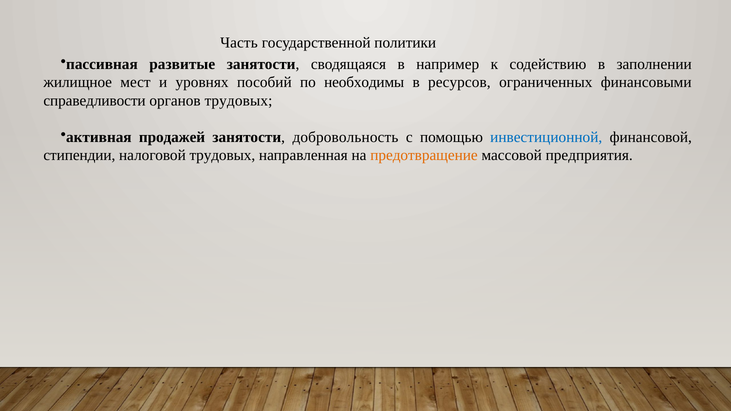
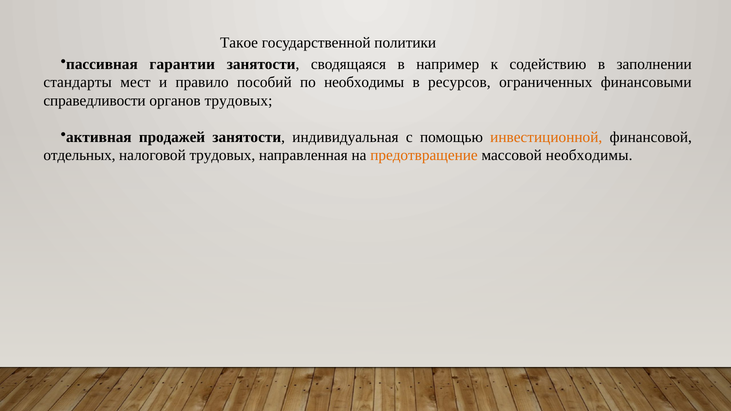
Часть: Часть -> Такое (239, 43)
развитые: развитые -> гарантии (182, 64)
жилищное: жилищное -> стандарты (78, 82)
уровнях: уровнях -> правило (202, 82)
добровольность: добровольность -> индивидуальная (345, 137)
инвестиционной colour: blue -> orange (546, 137)
стипендии: стипендии -> отдельных (79, 156)
массовой предприятия: предприятия -> необходимы (589, 156)
